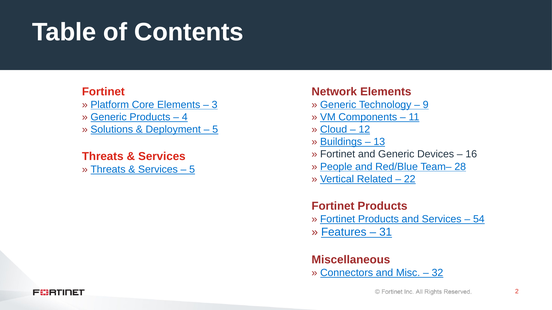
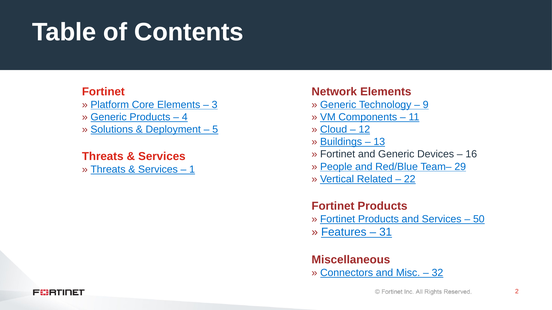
28: 28 -> 29 (460, 167)
5: 5 -> 1 (192, 170)
54: 54 -> 50 (479, 219)
